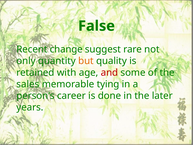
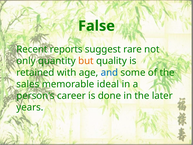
change: change -> reports (66, 49)
and colour: red -> blue (109, 72)
tying: tying -> ideal (108, 84)
